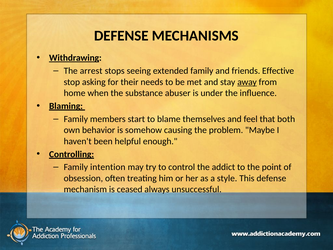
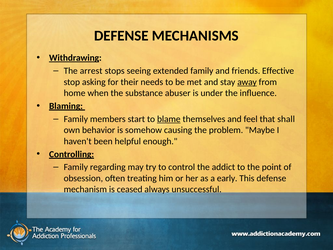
blame underline: none -> present (169, 119)
both: both -> shall (286, 119)
intention: intention -> regarding (108, 167)
style: style -> early (227, 178)
